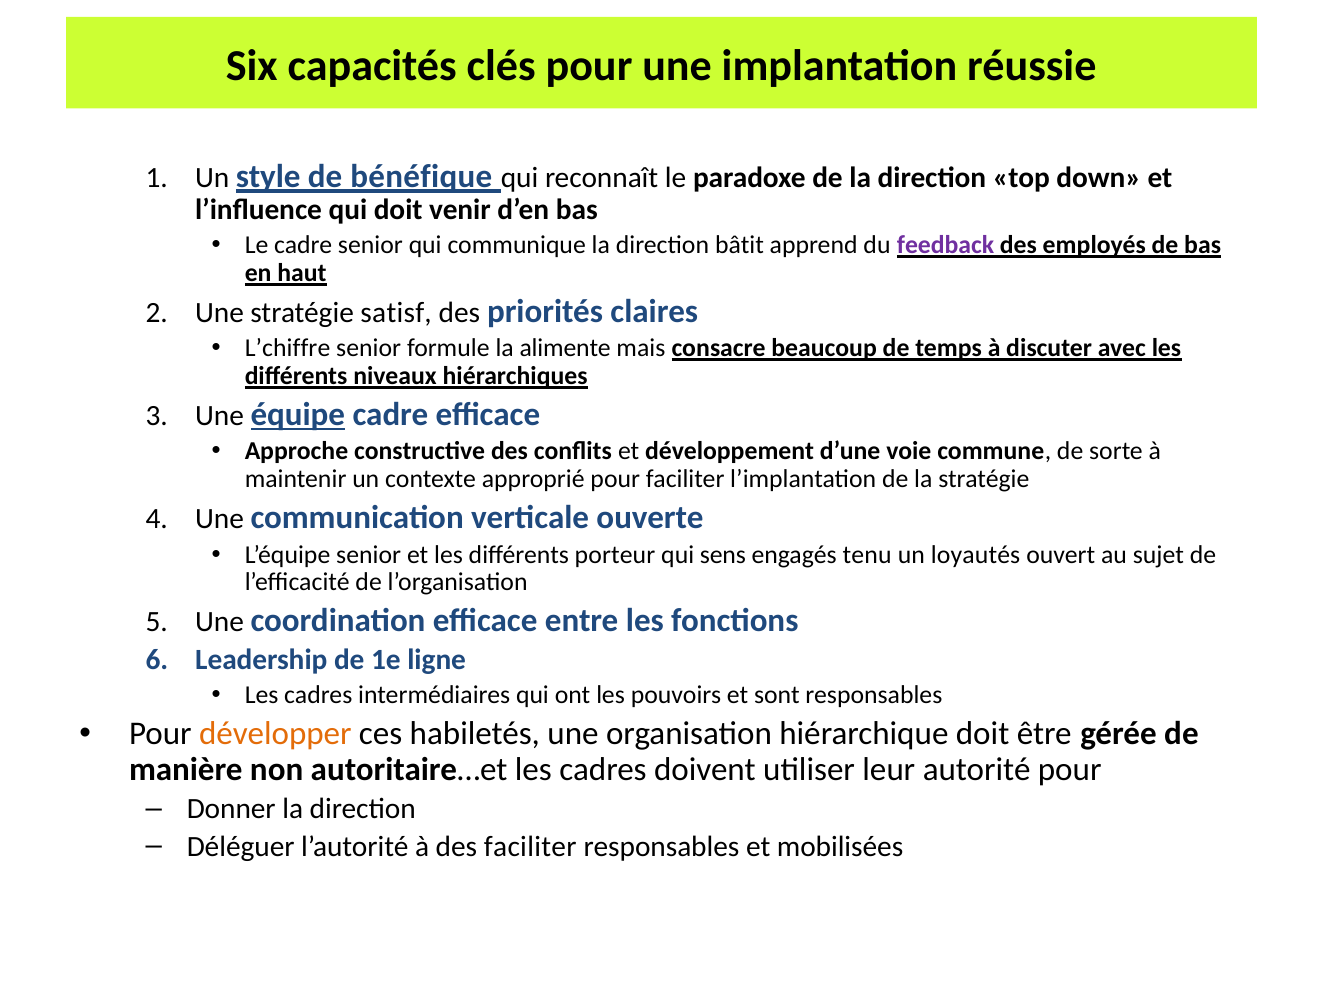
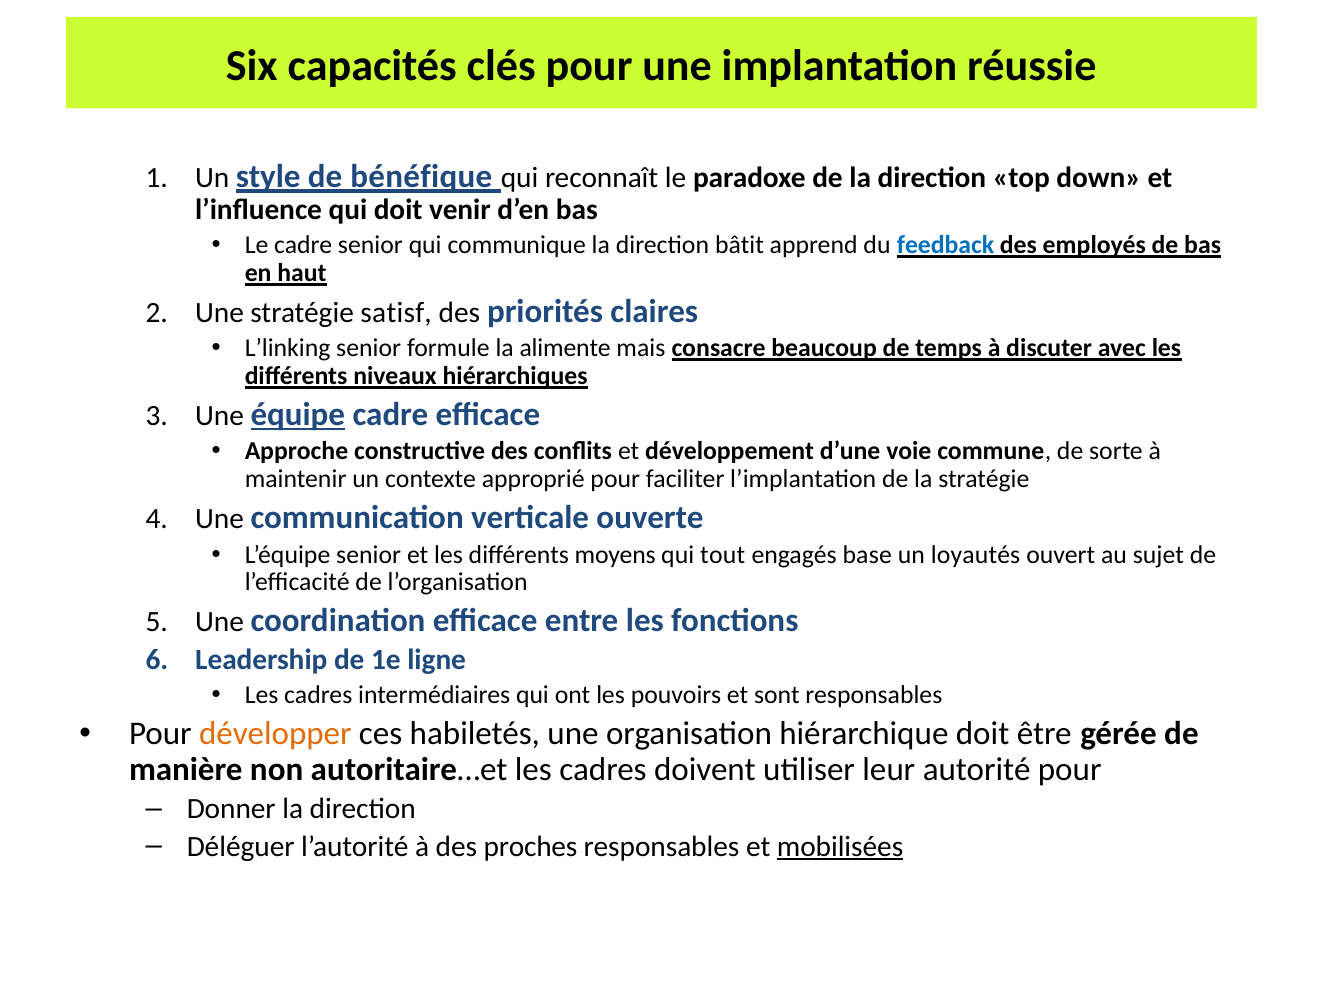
feedback colour: purple -> blue (946, 245)
L’chiffre: L’chiffre -> L’linking (288, 348)
porteur: porteur -> moyens (615, 555)
sens: sens -> tout (723, 555)
tenu: tenu -> base (867, 555)
des faciliter: faciliter -> proches (530, 847)
mobilisées underline: none -> present (840, 847)
